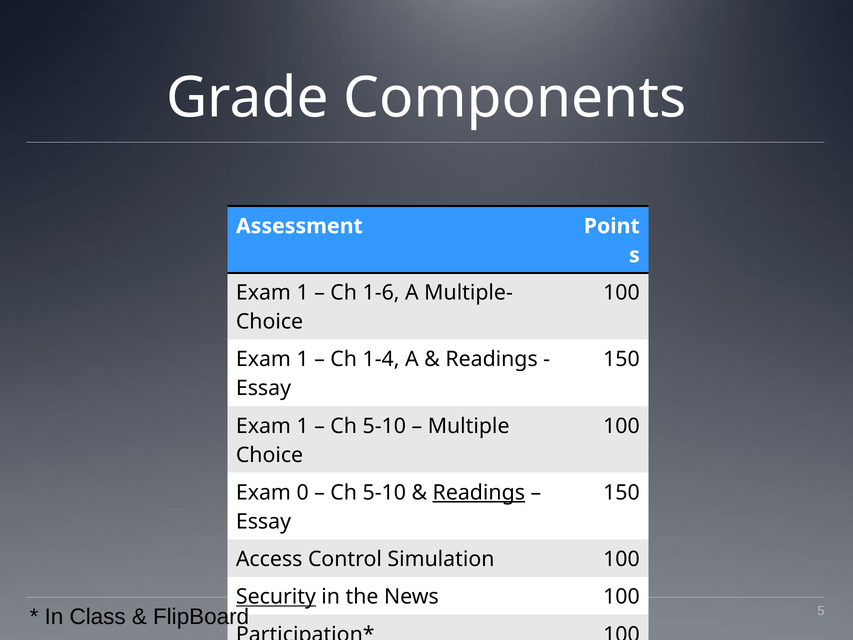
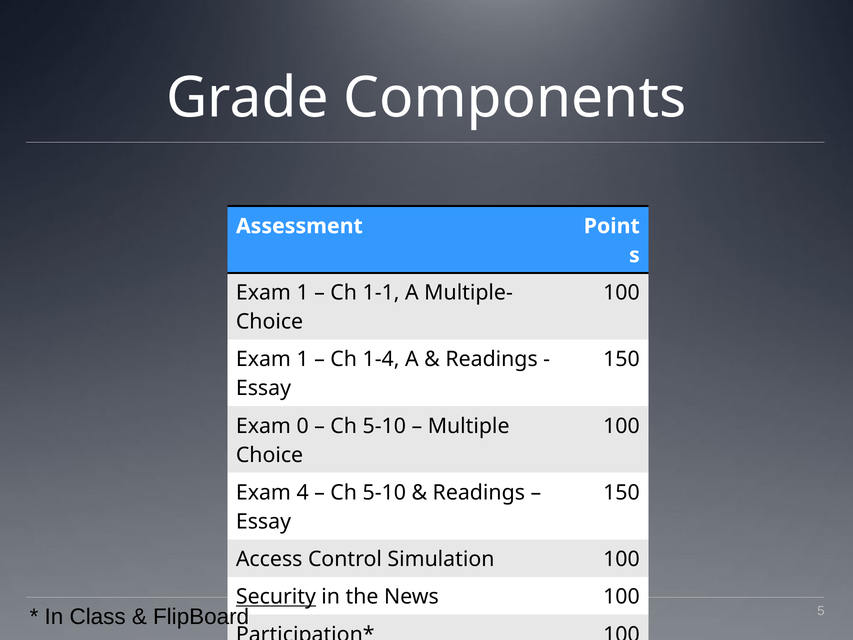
1-6: 1-6 -> 1-1 (381, 293)
1: 1 -> 0 (303, 426)
0: 0 -> 4 (303, 492)
Readings underline: present -> none (479, 492)
